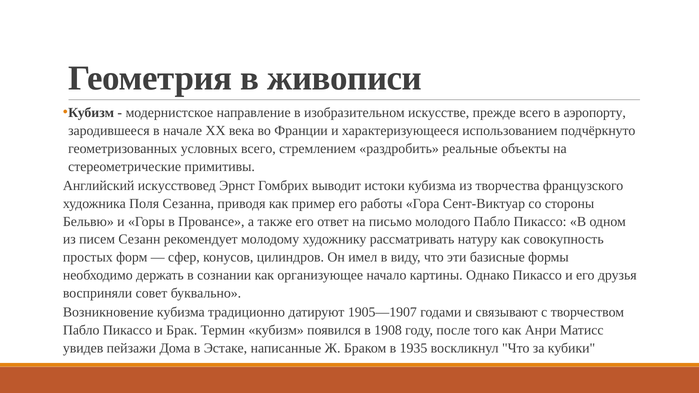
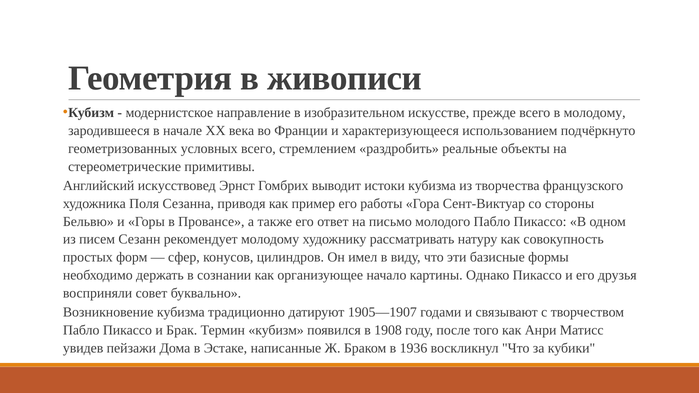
в аэропорту: аэропорту -> молодому (595, 113)
1935: 1935 -> 1936 (413, 348)
